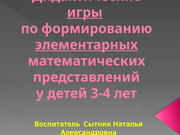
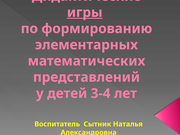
элементарных underline: present -> none (86, 45)
